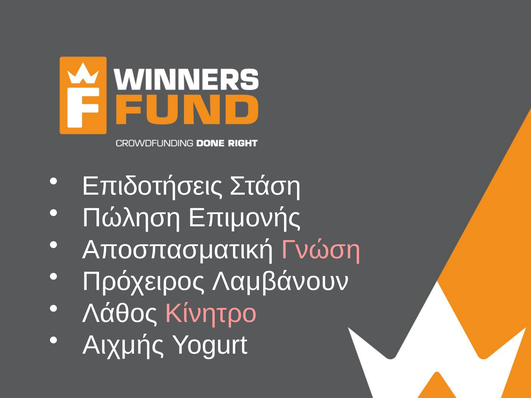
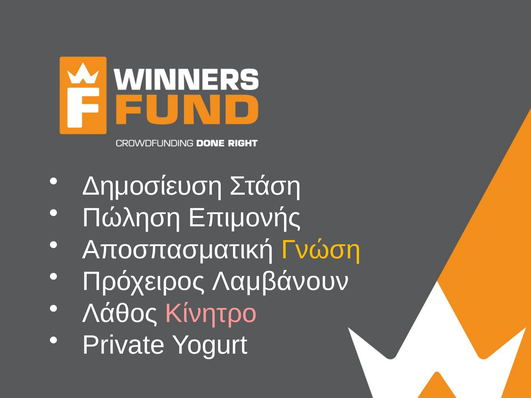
Επιδοτήσεις: Επιδοτήσεις -> Δημοσίευση (152, 186)
Γνώση colour: pink -> yellow (321, 250)
Αιχμής: Αιχμής -> Private (124, 345)
